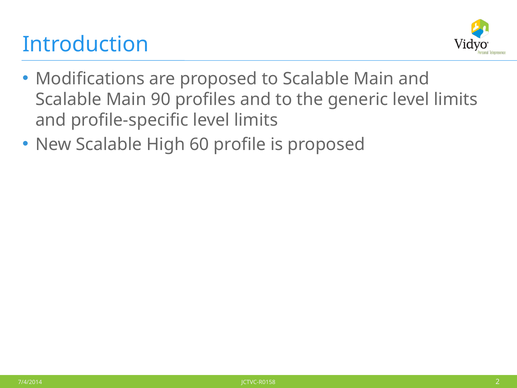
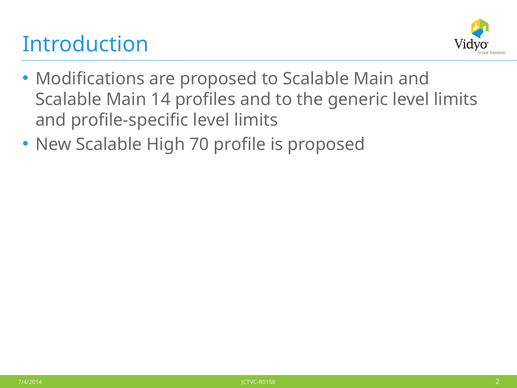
90: 90 -> 14 (161, 99)
60: 60 -> 70 (199, 144)
